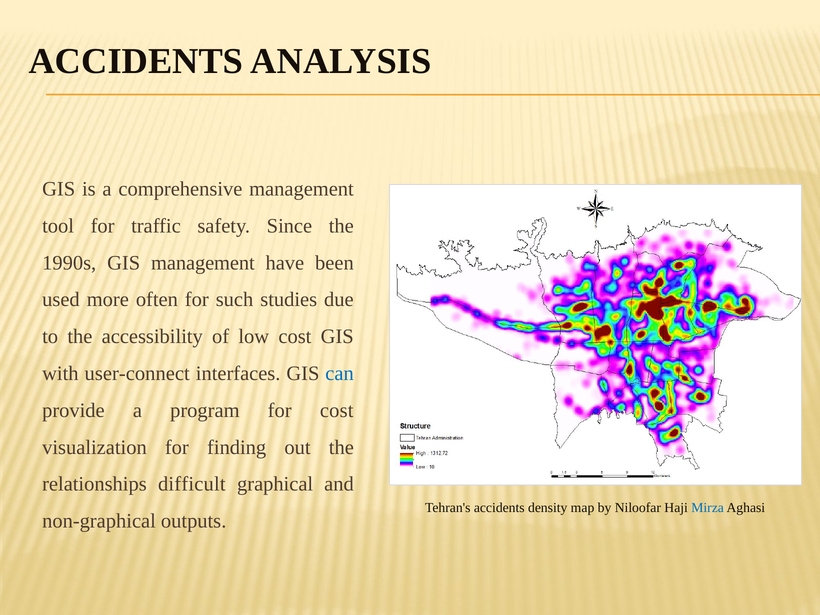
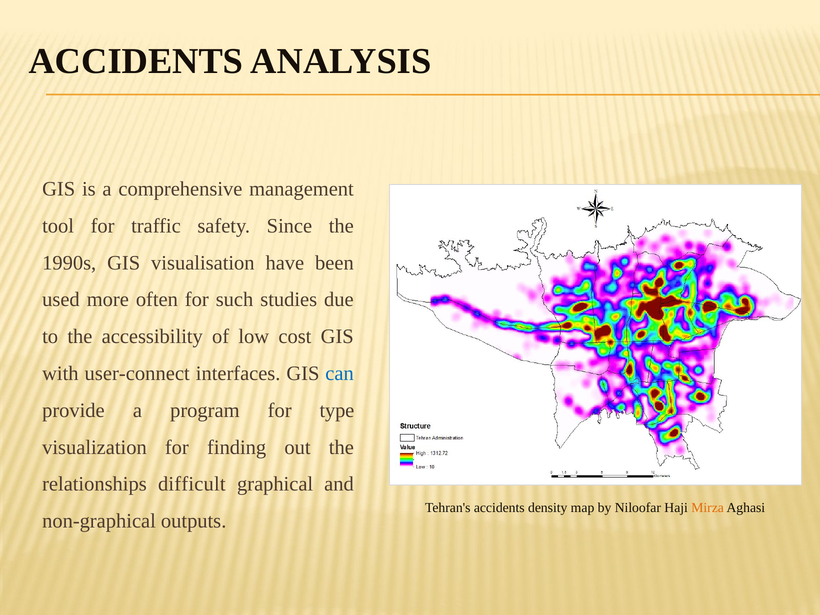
GIS management: management -> visualisation (203, 263)
for cost: cost -> type (337, 410)
Mirza colour: blue -> orange (708, 508)
